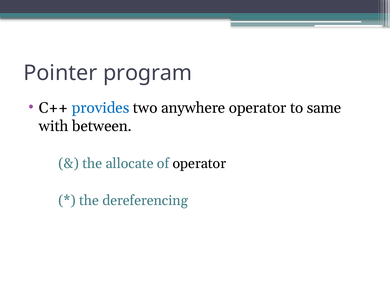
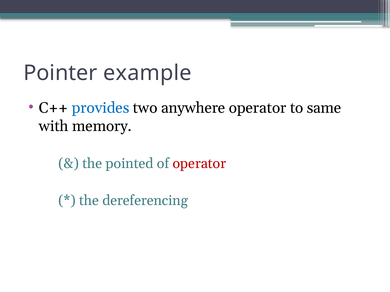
program: program -> example (147, 73)
between: between -> memory (102, 126)
allocate: allocate -> pointed (130, 164)
operator colour: black -> red (199, 164)
